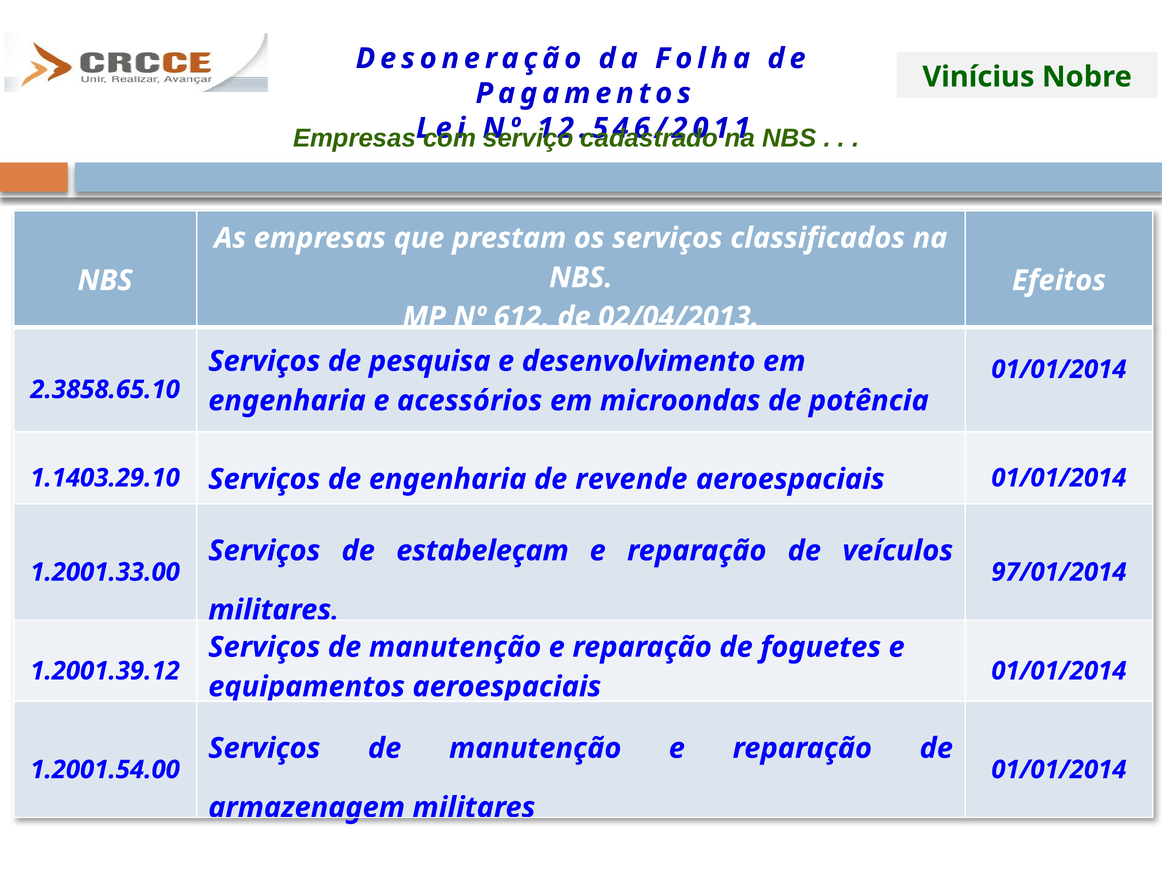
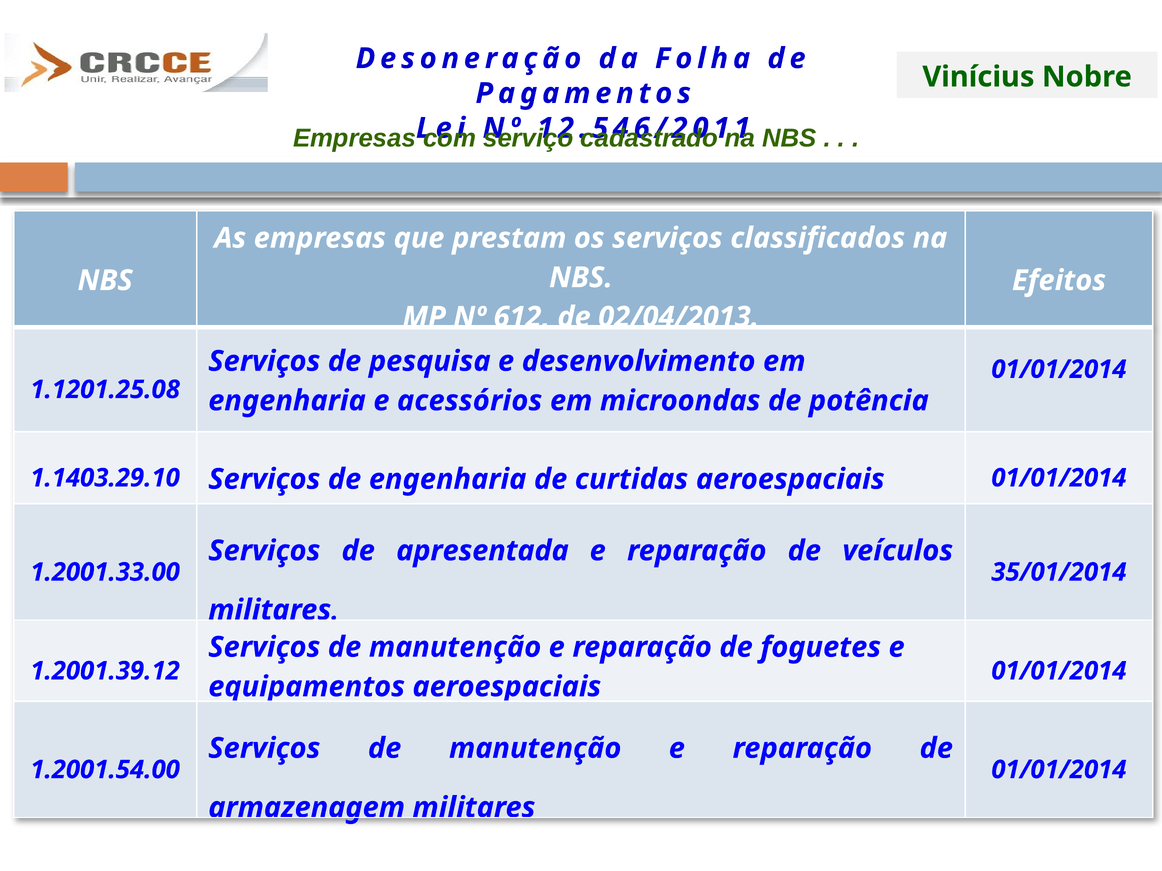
2.3858.65.10: 2.3858.65.10 -> 1.1201.25.08 (105, 390)
revende: revende -> curtidas (631, 480)
estabeleçam: estabeleçam -> apresentada (482, 551)
97/01/2014: 97/01/2014 -> 35/01/2014 (1059, 572)
